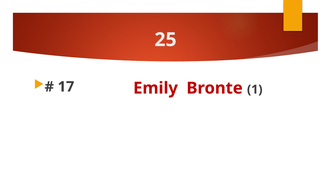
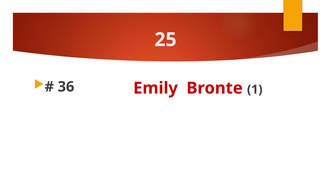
17: 17 -> 36 (66, 87)
